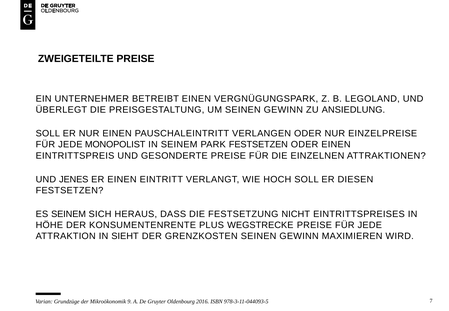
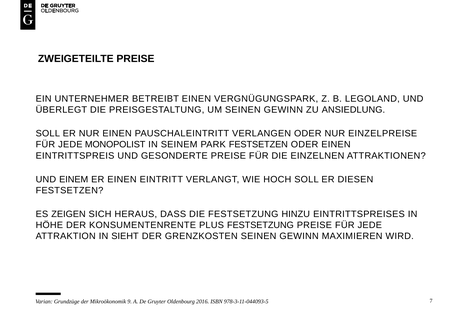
JENES: JENES -> EINEM (74, 179)
ES SEINEM: SEINEM -> ZEIGEN (69, 214)
NICHT: NICHT -> HINZU (296, 214)
PLUS WEGSTRECKE: WEGSTRECKE -> FESTSETZUNG (260, 225)
